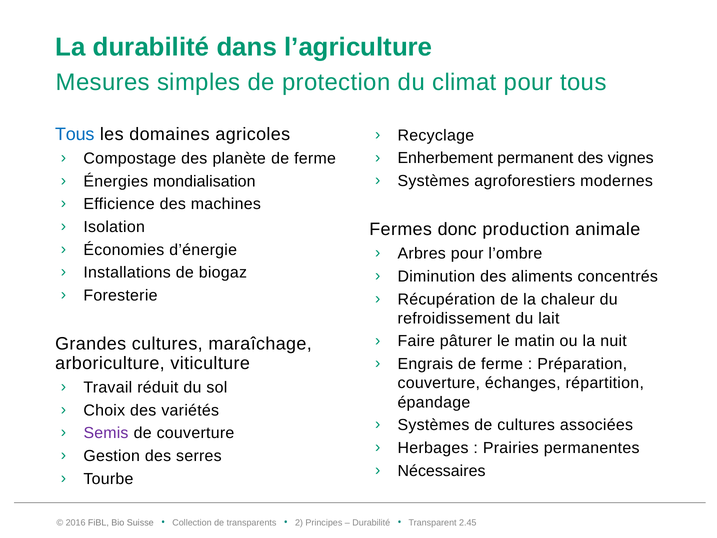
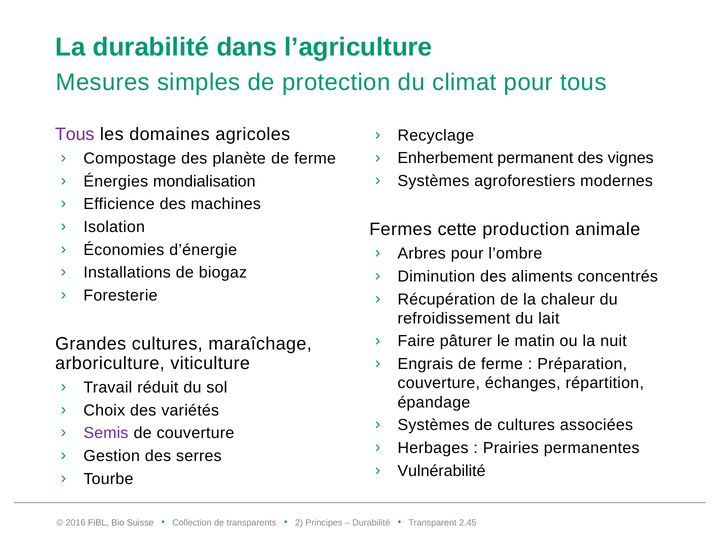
Tous colour: blue -> purple (75, 134)
donc: donc -> cette (457, 229)
Nécessaires: Nécessaires -> Vulnérabilité (442, 471)
